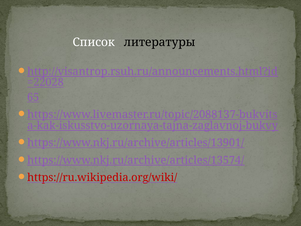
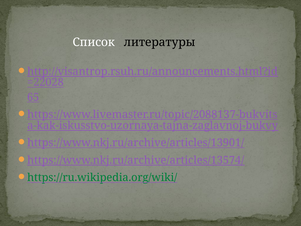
https://ru.wikipedia.org/wiki/ colour: red -> green (102, 177)
